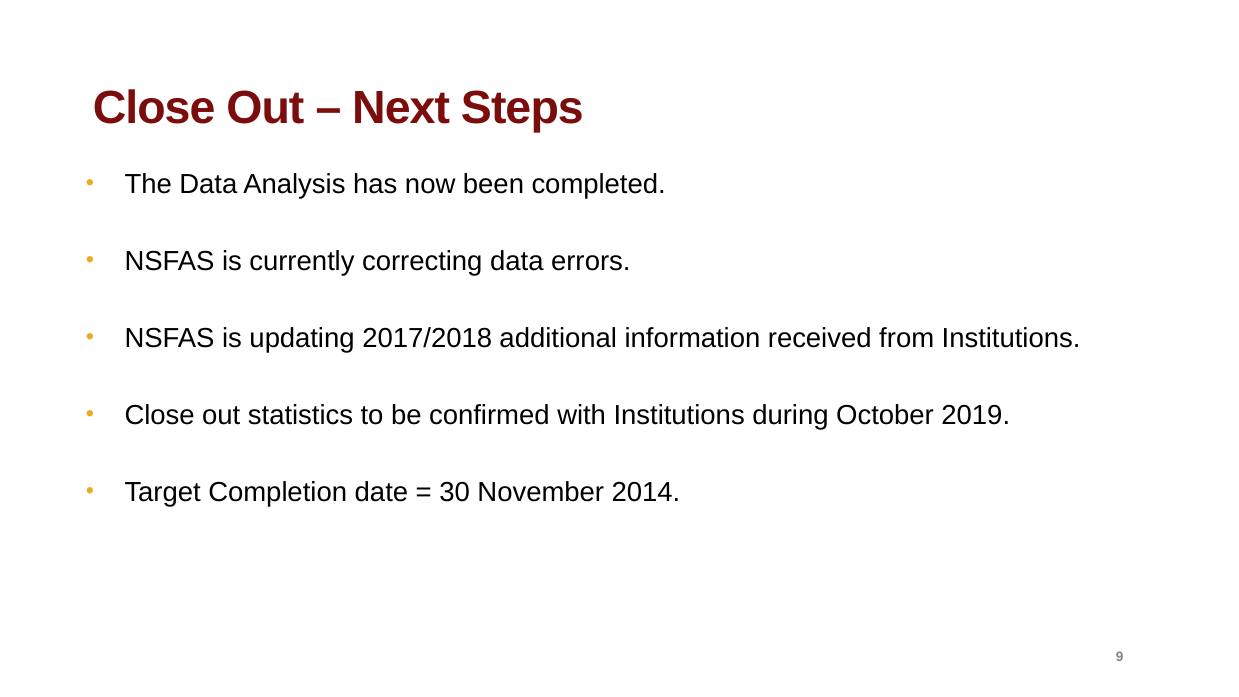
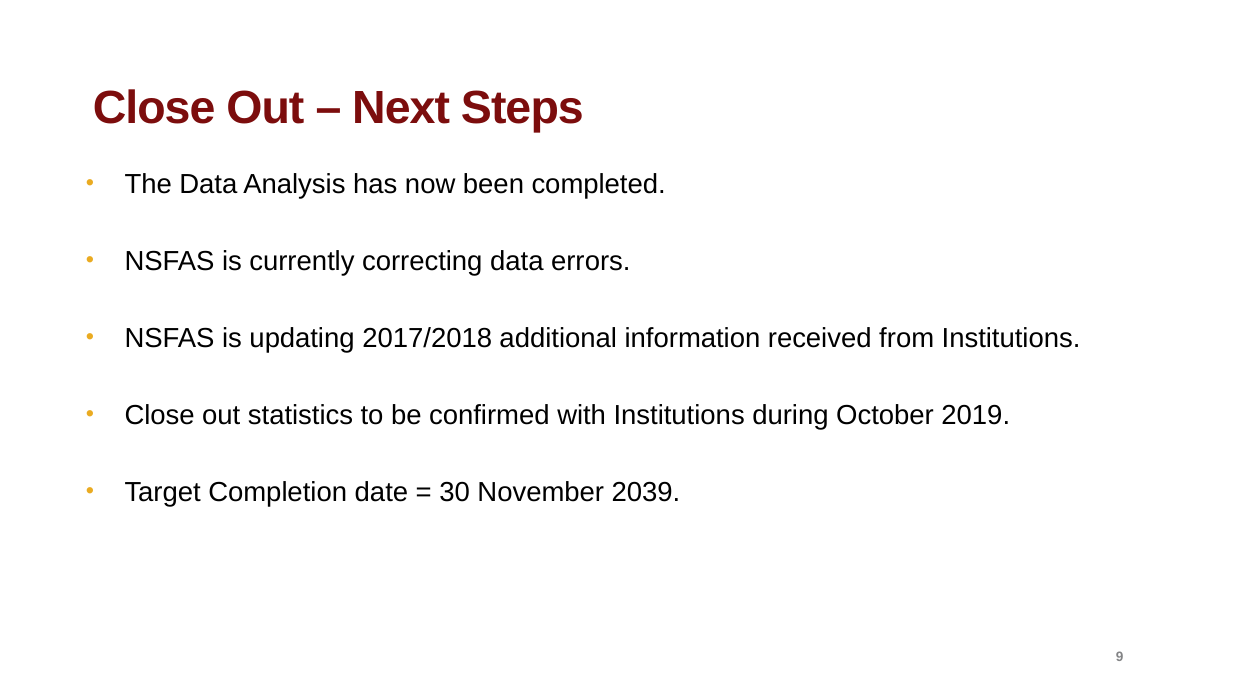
2014: 2014 -> 2039 (646, 492)
